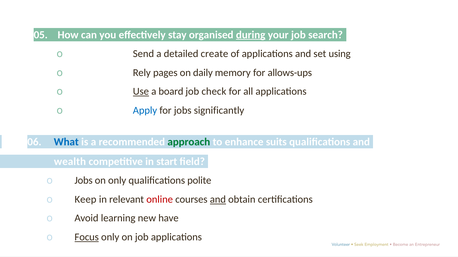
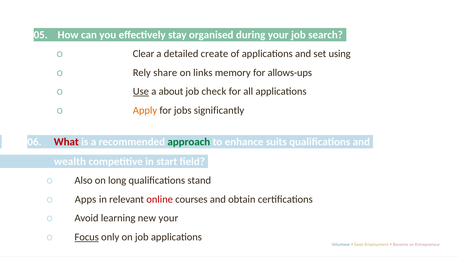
during underline: present -> none (251, 35)
Send: Send -> Clear (144, 54)
pages: pages -> share (165, 73)
daily: daily -> links (203, 73)
board: board -> about (171, 92)
Apply colour: blue -> orange (145, 111)
What colour: blue -> red (66, 142)
o Jobs: Jobs -> Also (84, 181)
on only: only -> long (117, 181)
polite: polite -> stand (199, 181)
Keep: Keep -> Apps (86, 200)
and underline: present -> none (218, 200)
new have: have -> your (168, 219)
